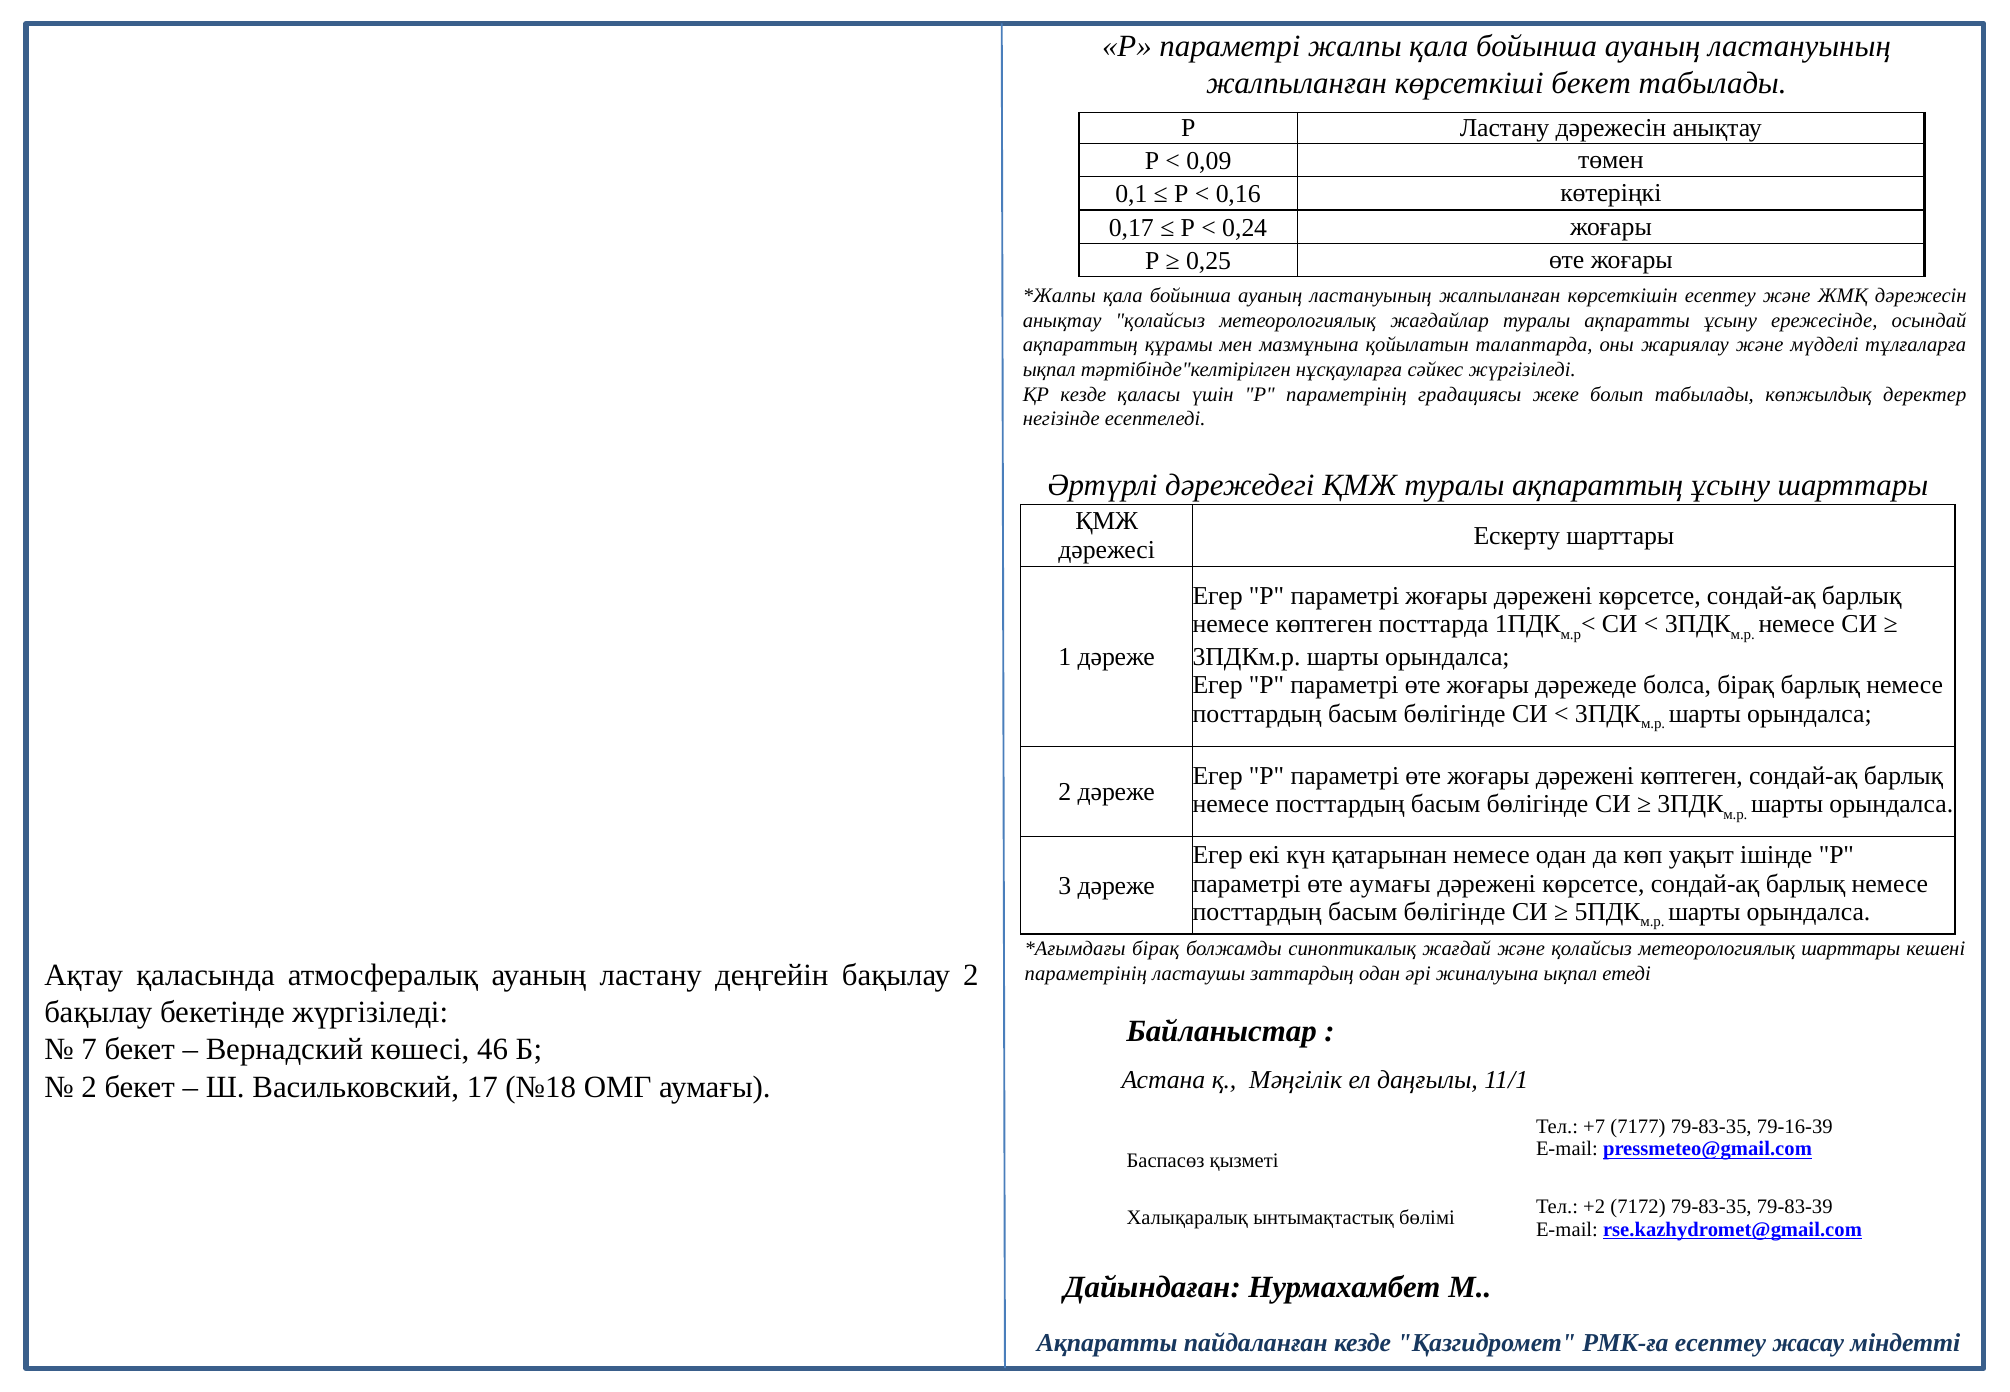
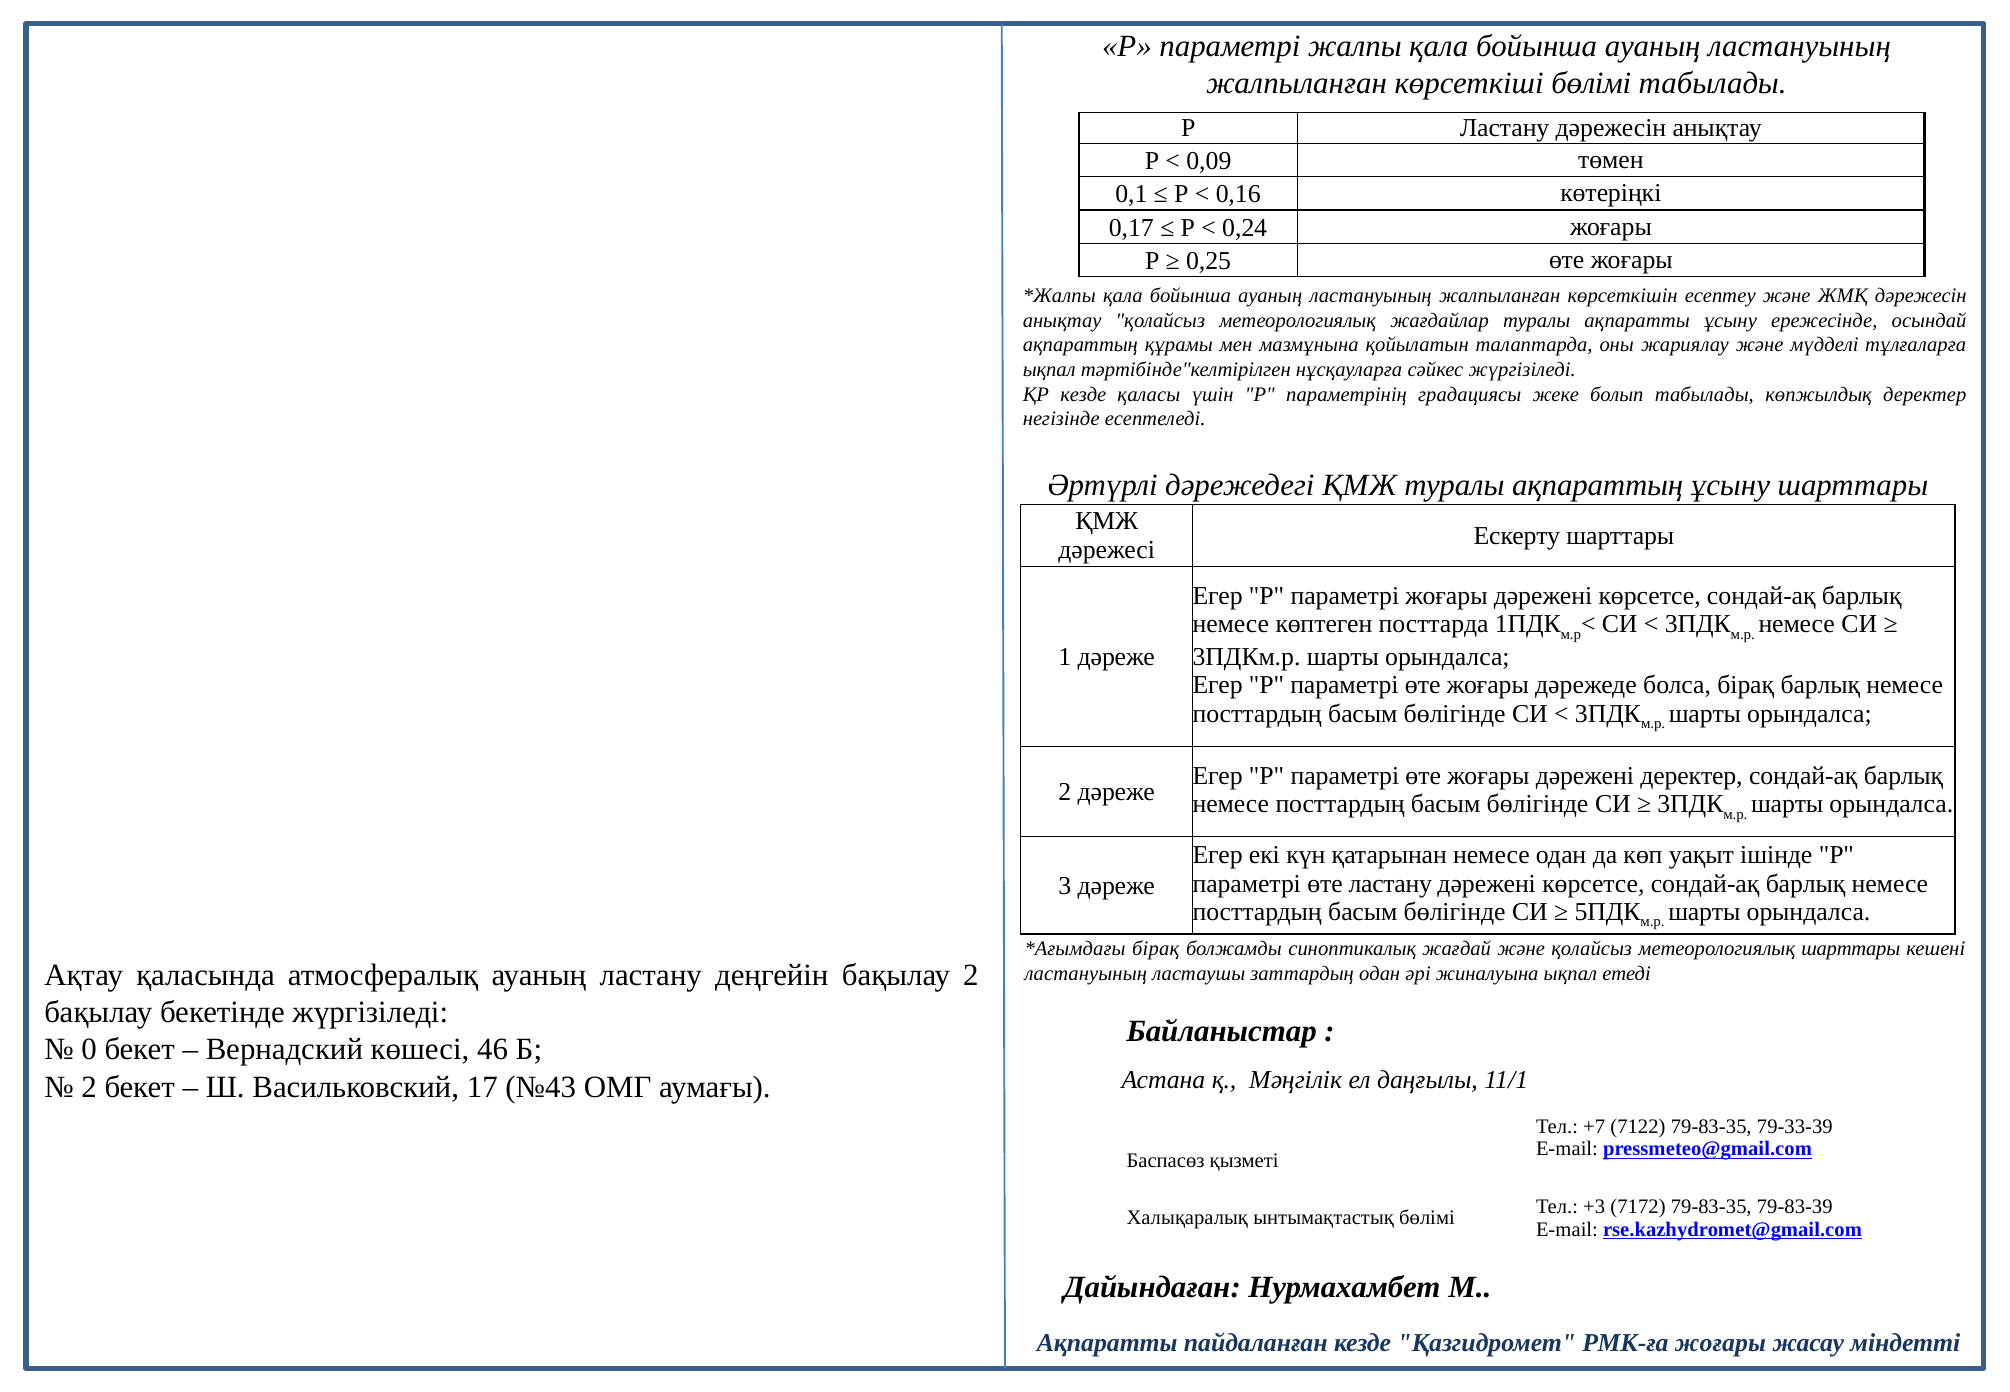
көрсеткіші бекет: бекет -> бөлімі (1591, 83)
дәрежені көптеген: көптеген -> деректер (1691, 775)
өте аумағы: аумағы -> ластану (1390, 883)
параметрінің: параметрінің -> ластануының (1086, 973)
7: 7 -> 0 (89, 1049)
№18: №18 -> №43 (541, 1087)
7177: 7177 -> 7122 (1638, 1126)
79-16-39: 79-16-39 -> 79-33-39 (1795, 1126)
+2: +2 -> +3 (1594, 1206)
РМК-ға есептеу: есептеу -> жоғары (1720, 1342)
